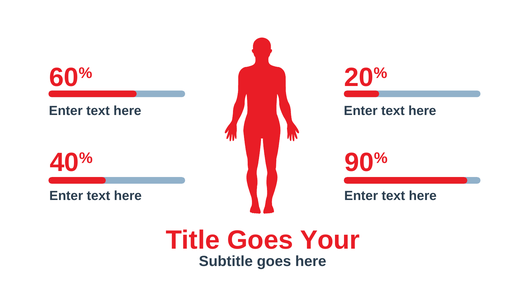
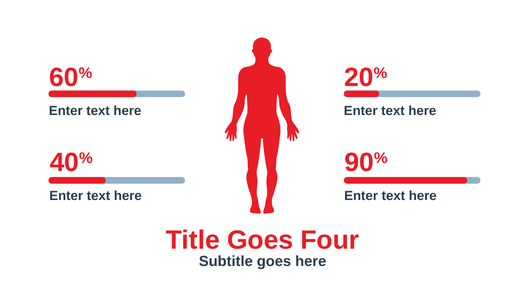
Your: Your -> Four (330, 241)
